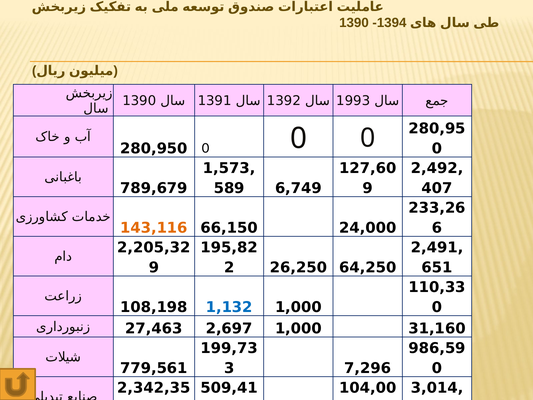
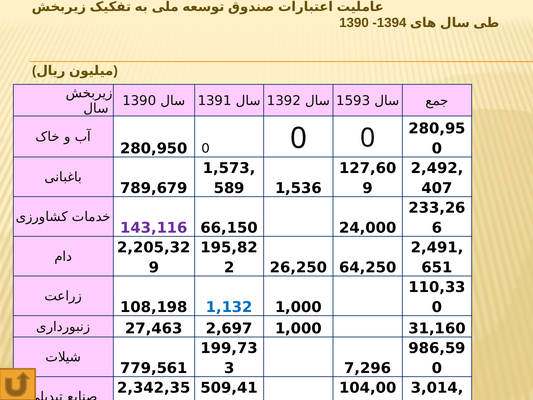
1993: 1993 -> 1593 (353, 101)
6,749: 6,749 -> 1,536 (298, 188)
143,116 colour: orange -> purple (154, 228)
